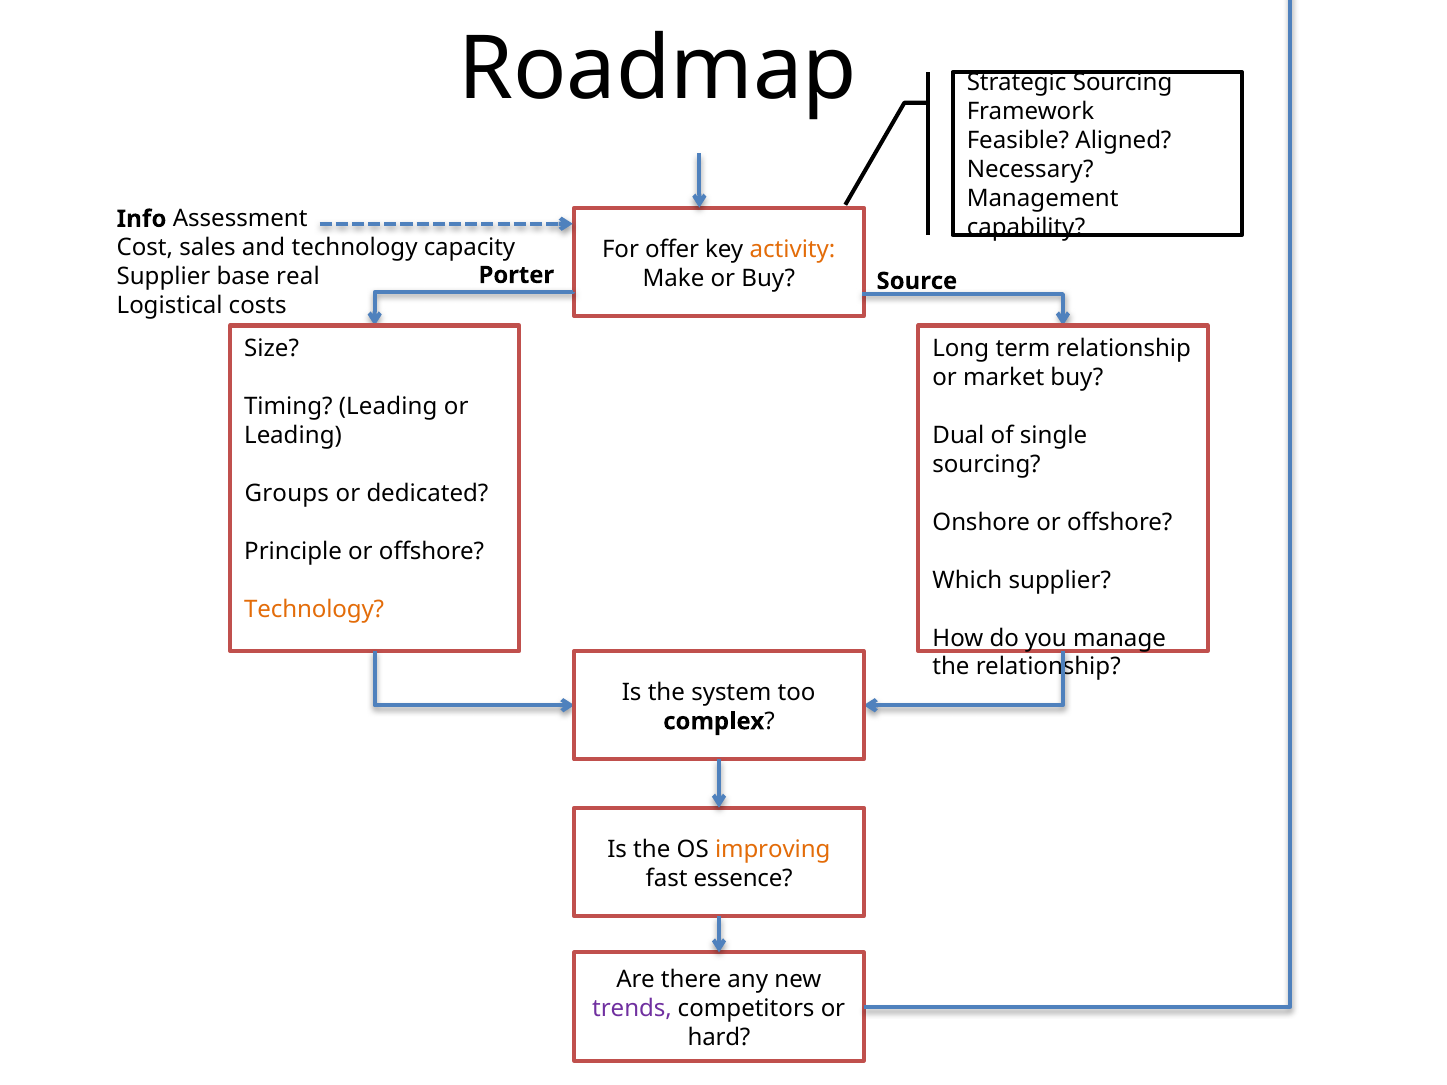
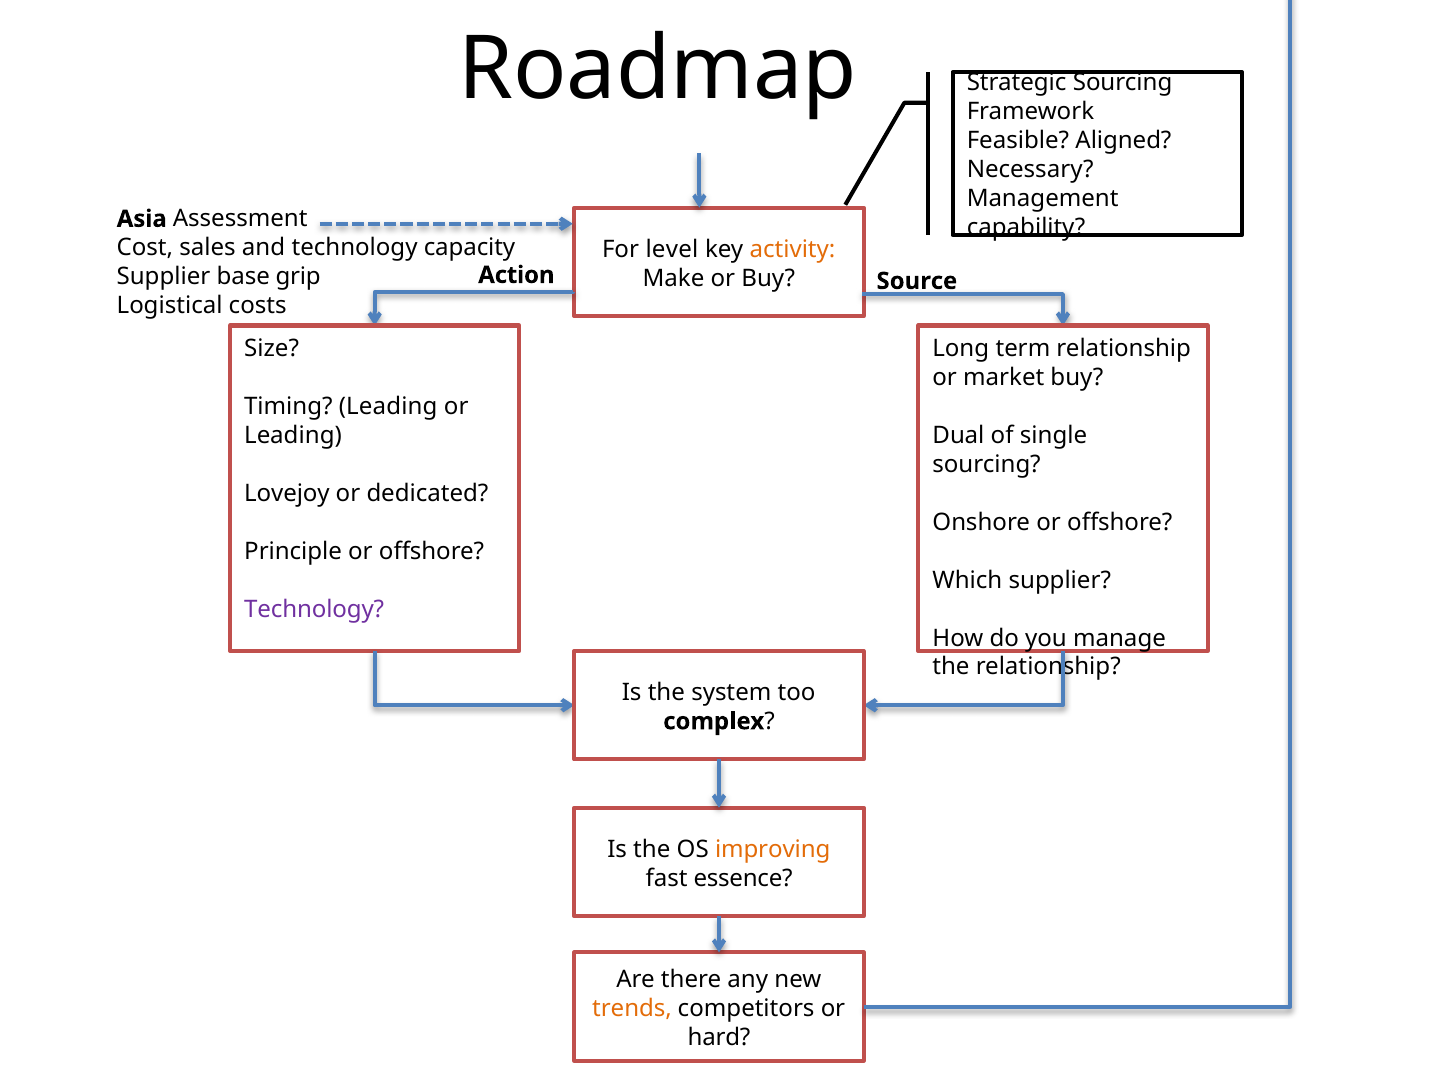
Info: Info -> Asia (142, 219)
offer: offer -> level (672, 249)
real: real -> grip (298, 277)
Porter: Porter -> Action (516, 275)
Groups: Groups -> Lovejoy (287, 494)
Technology colour: orange -> purple (314, 609)
trends colour: purple -> orange (632, 1009)
